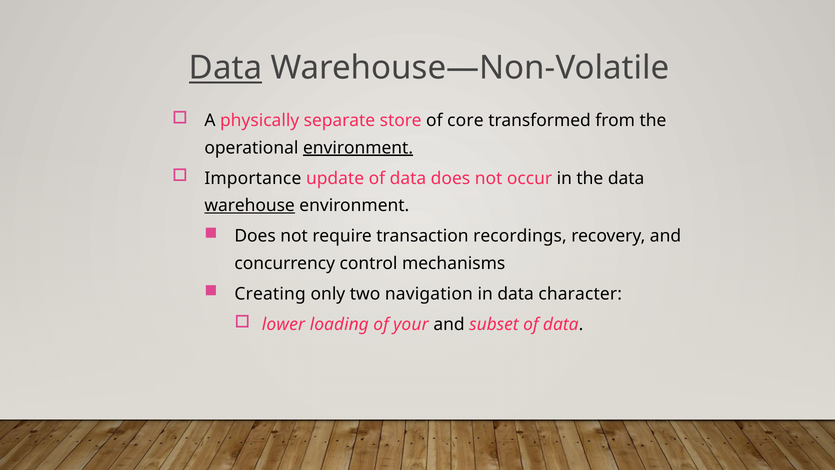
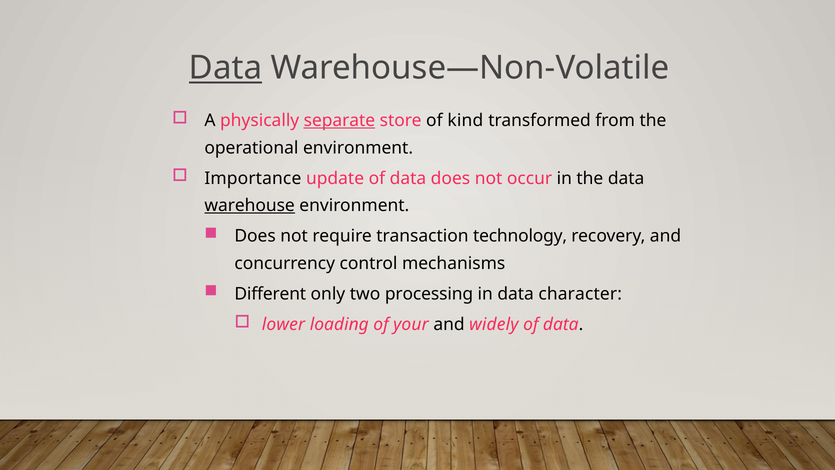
separate underline: none -> present (339, 121)
core: core -> kind (465, 121)
environment underline: present -> none (358, 148)
recordings: recordings -> technology (520, 236)
Creating: Creating -> Different (270, 294)
navigation: navigation -> processing (429, 294)
subset: subset -> widely (494, 324)
